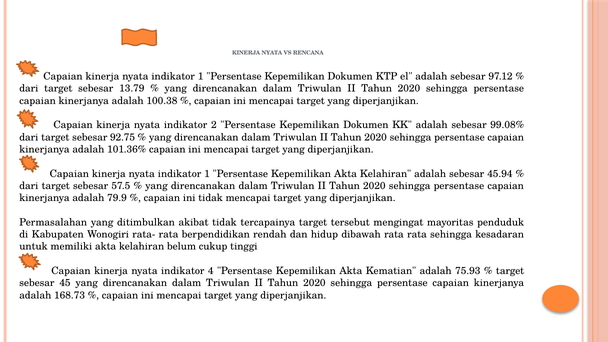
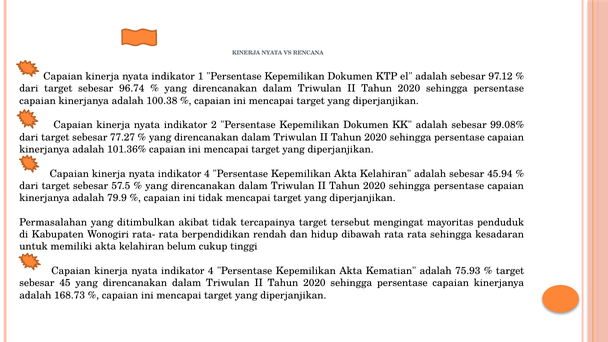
13.79: 13.79 -> 96.74 (132, 89)
92.75: 92.75 -> 77.27 (123, 137)
1: 1 -> 4 (207, 174)
